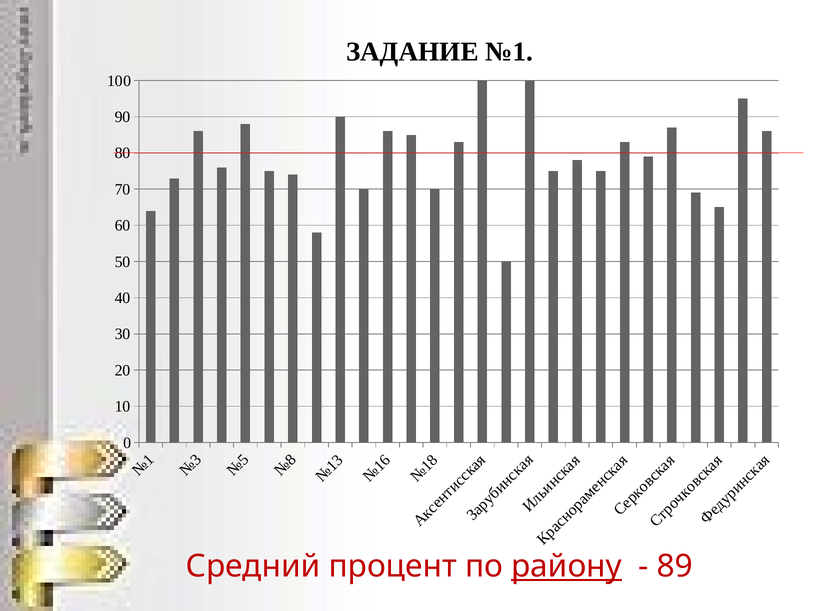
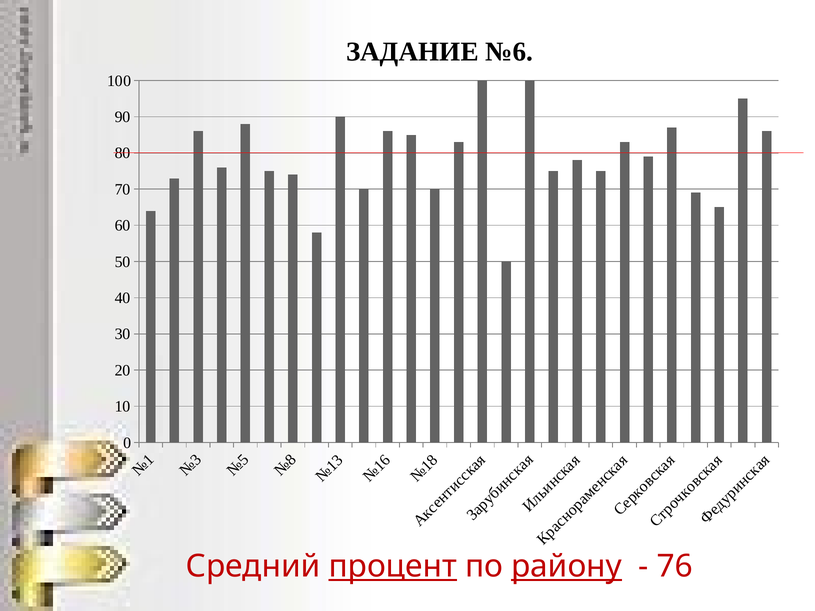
№1: №1 -> №6 (509, 52)
процент underline: none -> present (393, 567)
89: 89 -> 76 (675, 567)
